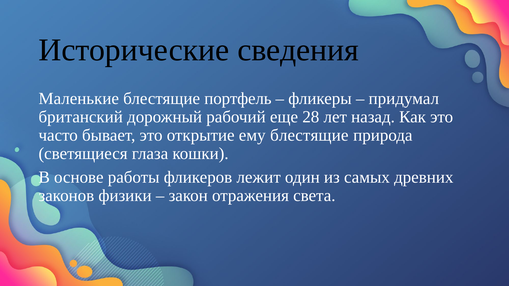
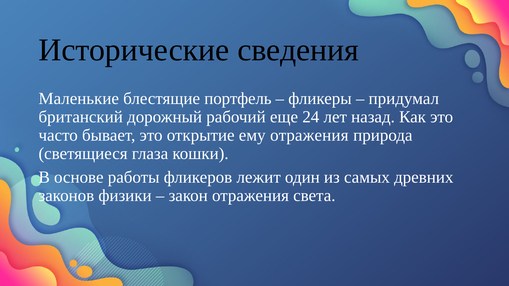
28: 28 -> 24 (311, 117)
ему блестящие: блестящие -> отражения (309, 135)
